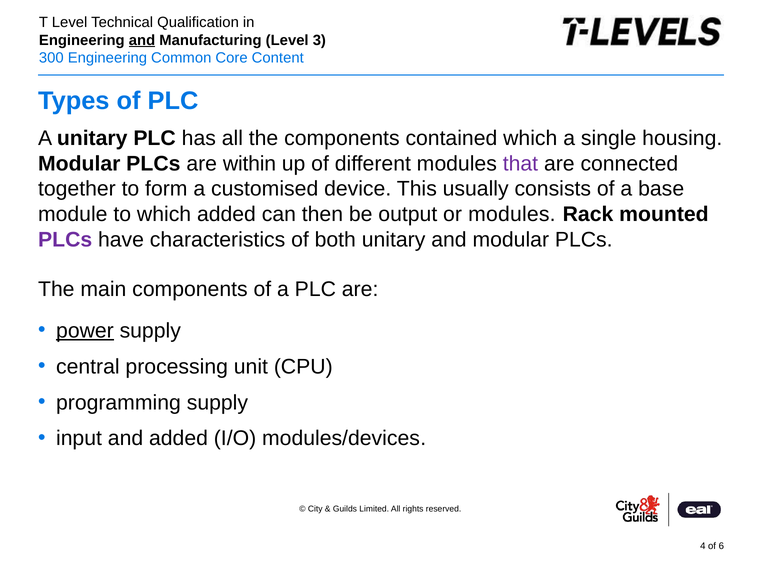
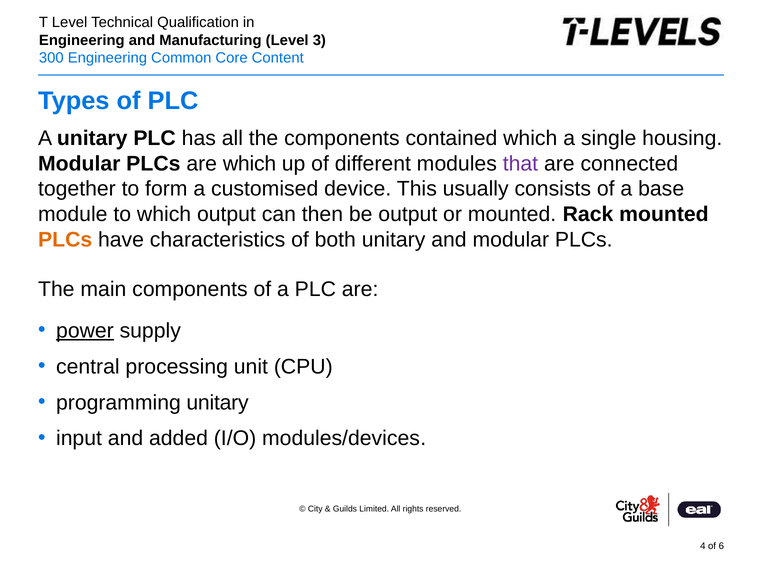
and underline: present -> none (142, 40)
are within: within -> which (250, 164)
which added: added -> output (226, 215)
or modules: modules -> mounted (512, 215)
PLCs colour: purple -> orange (65, 240)
programming supply: supply -> unitary (218, 403)
